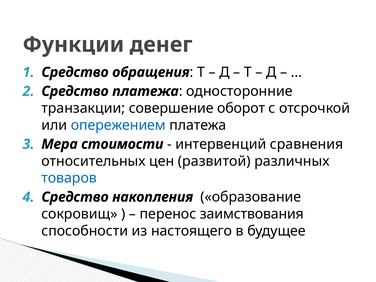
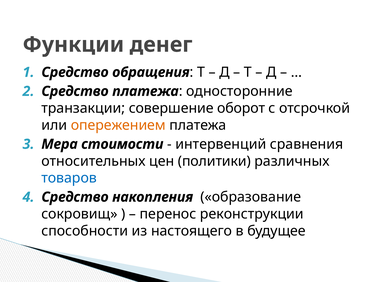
опережением colour: blue -> orange (118, 125)
развитой: развитой -> политики (214, 161)
заимствования: заимствования -> реконструкции (252, 214)
